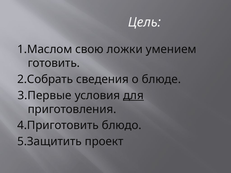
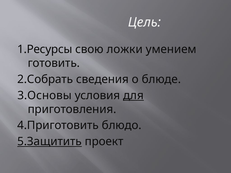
1.Маслом: 1.Маслом -> 1.Ресурсы (45, 49)
3.Первые: 3.Первые -> 3.Основы (45, 96)
5.Защитить underline: none -> present (50, 142)
